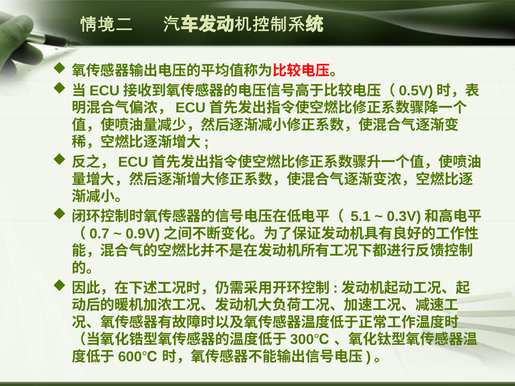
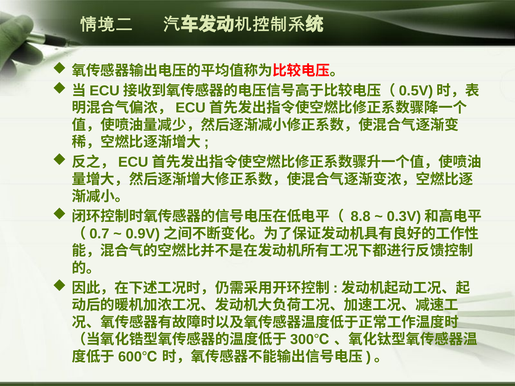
5.1: 5.1 -> 8.8 (361, 217)
